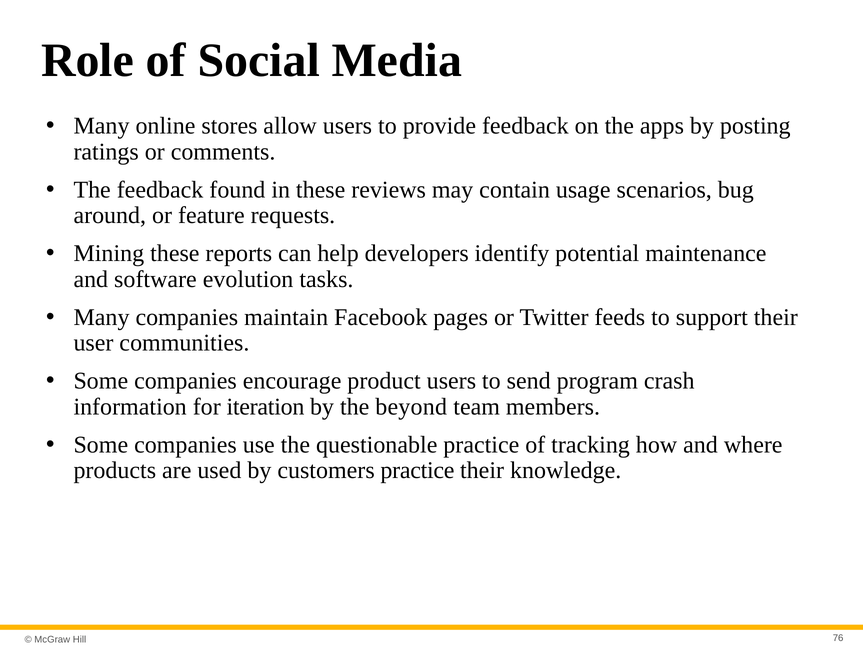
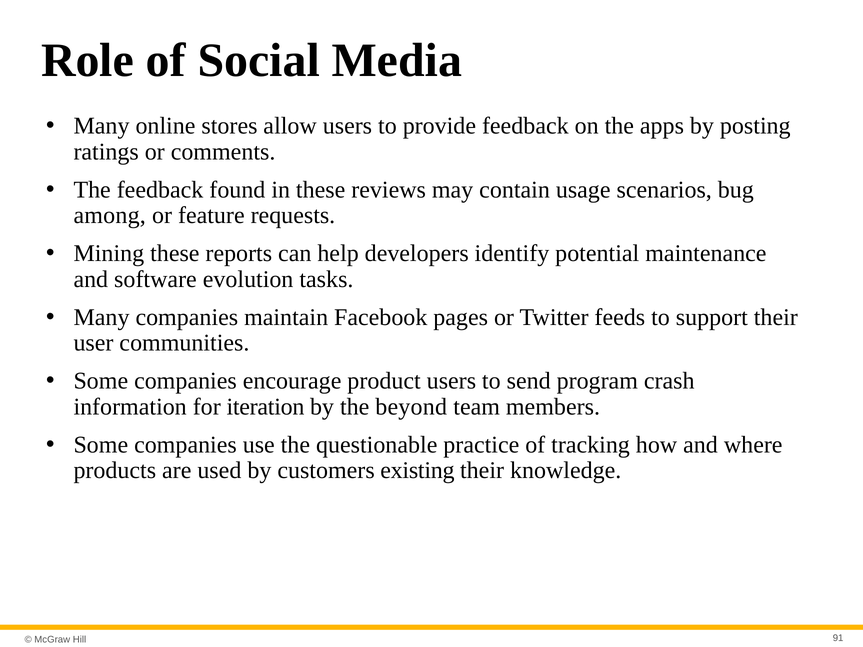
around: around -> among (110, 216)
customers practice: practice -> existing (417, 471)
76: 76 -> 91 (838, 638)
